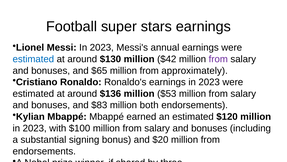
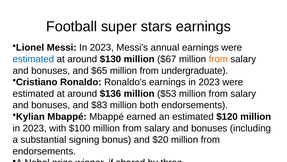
$42: $42 -> $67 (167, 59)
from colour: purple -> orange (218, 59)
approximately: approximately -> undergraduate (195, 70)
